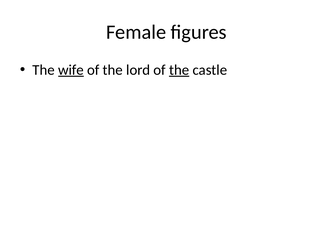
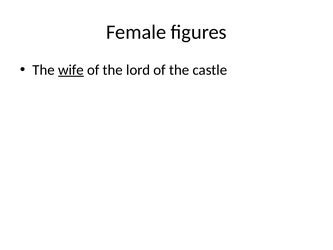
the underline: present -> none (179, 70)
